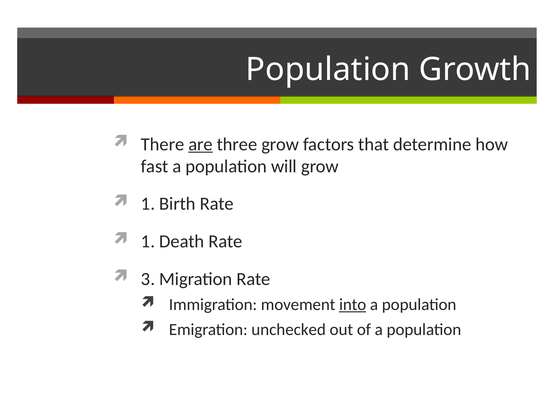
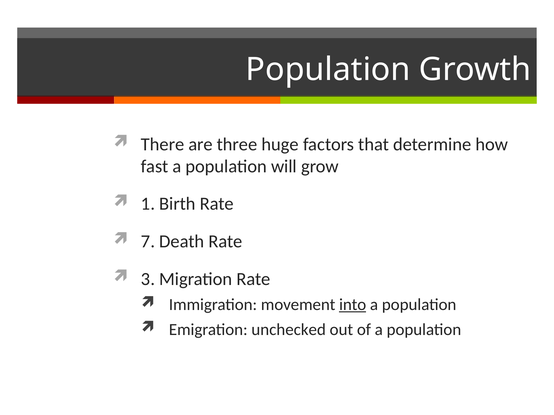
are underline: present -> none (201, 144)
three grow: grow -> huge (280, 144)
1: 1 -> 7 (148, 242)
